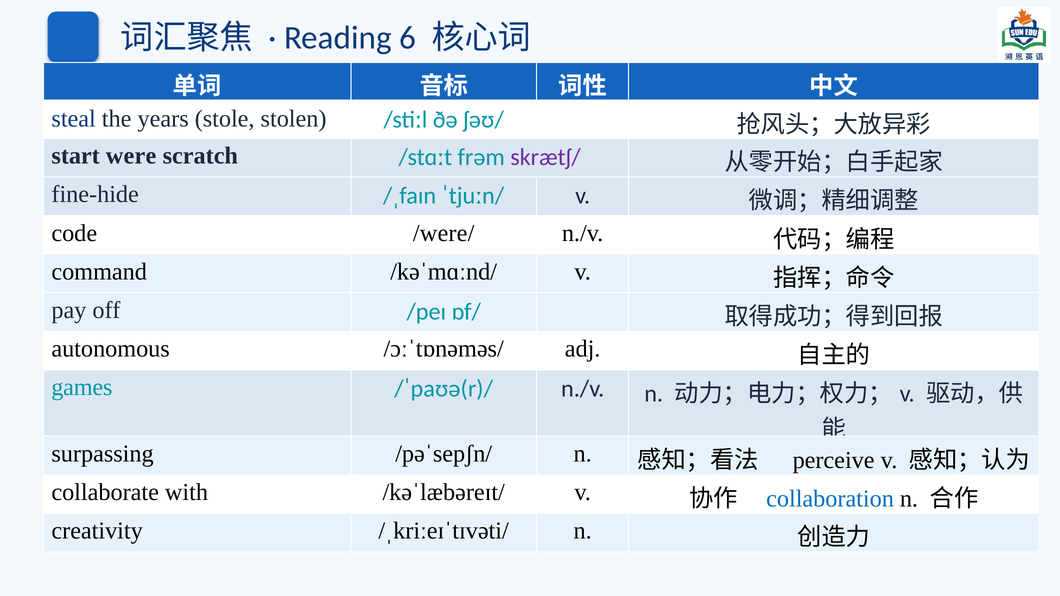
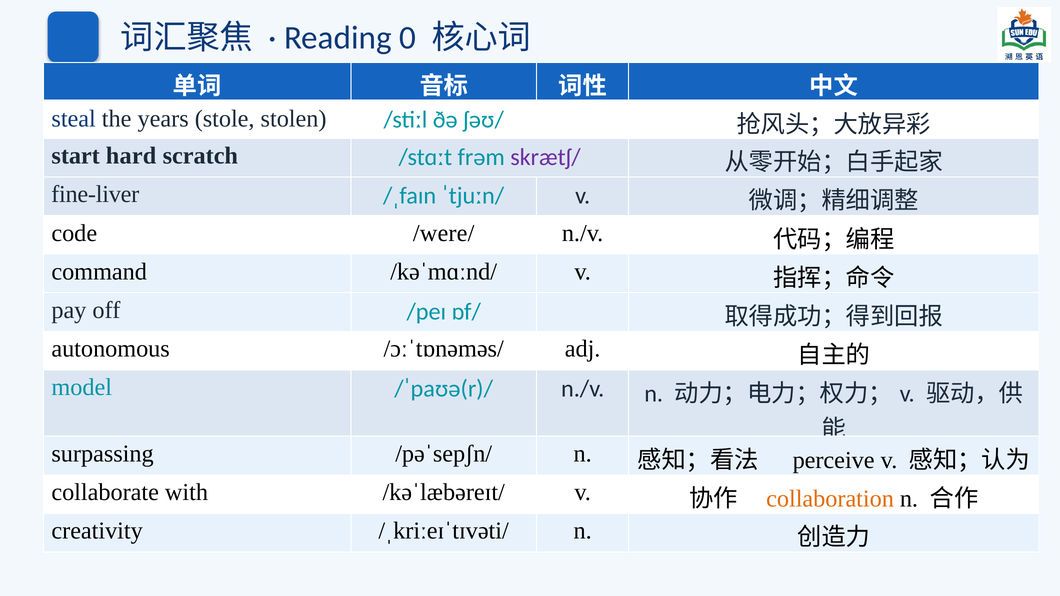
6: 6 -> 0 (408, 38)
were: were -> hard (131, 156)
fine-hide: fine-hide -> fine-liver (95, 195)
games: games -> model (82, 388)
collaboration colour: blue -> orange (830, 499)
